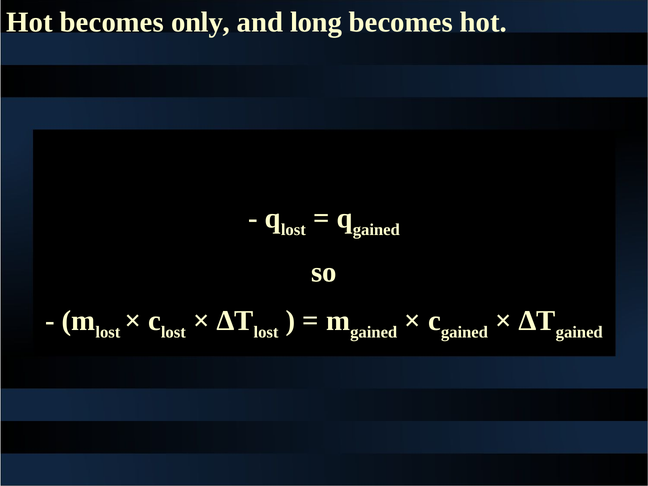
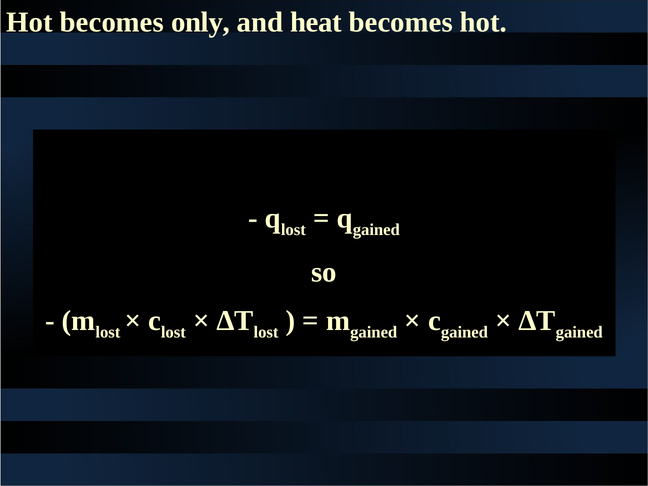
long: long -> heat (316, 22)
